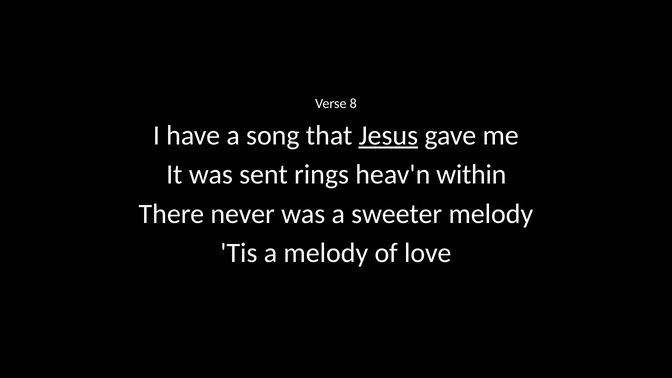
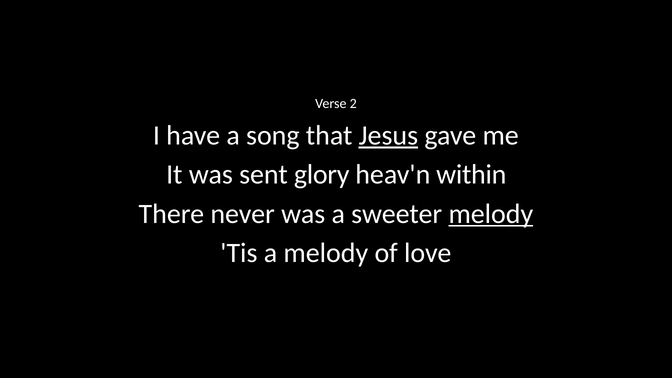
8: 8 -> 2 (353, 104)
sent rings: rings -> glory (322, 175)
melody underline: none -> present (491, 214)
